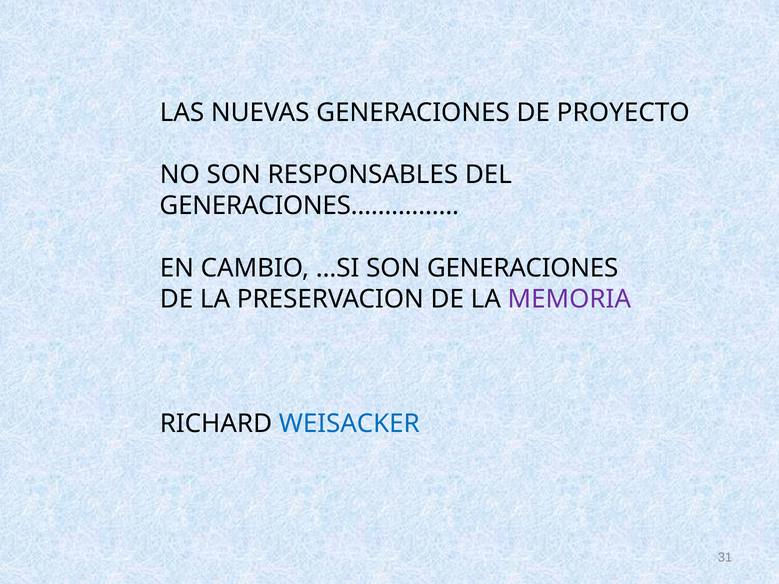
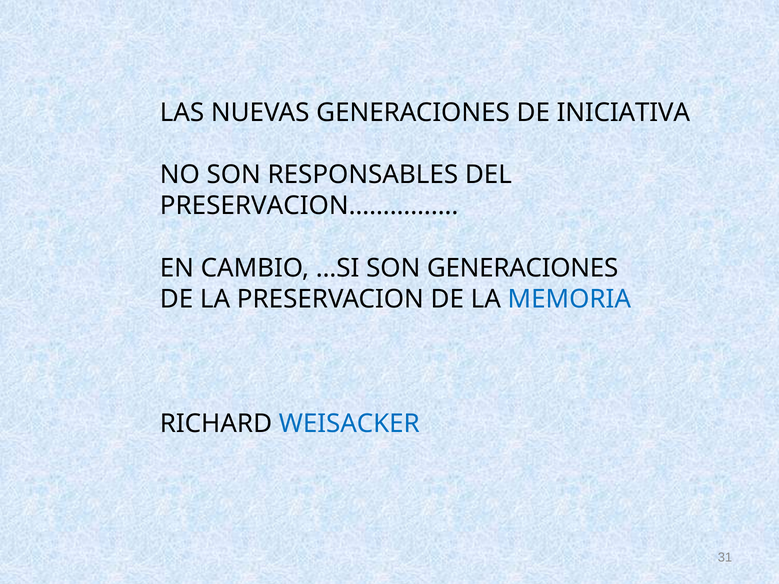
PROYECTO: PROYECTO -> INICIATIVA (623, 113)
GENERACIONES……………: GENERACIONES…………… -> PRESERVACION…………… (309, 206)
MEMORIA colour: purple -> blue (569, 299)
